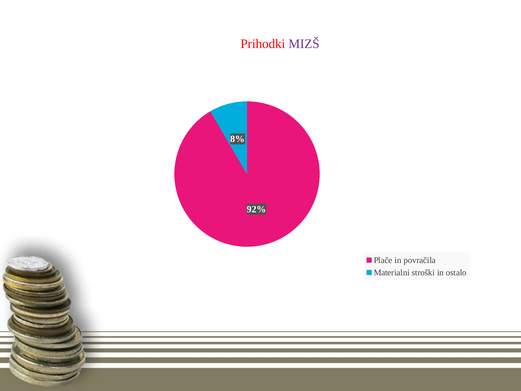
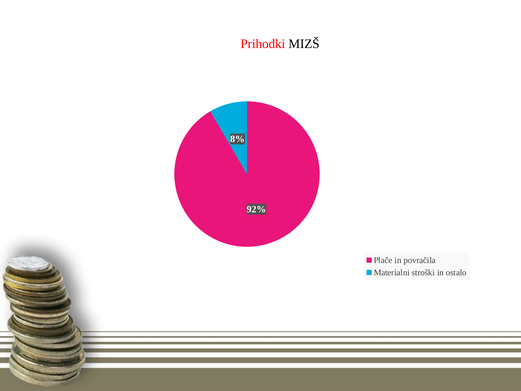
MIZŠ colour: purple -> black (304, 44)
